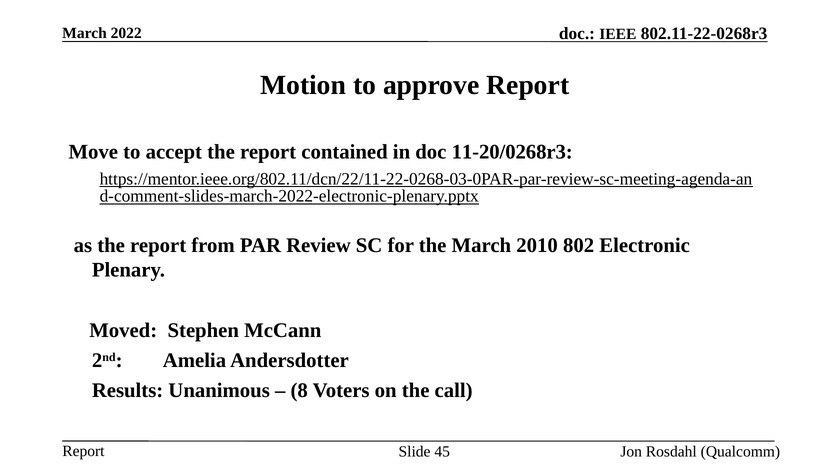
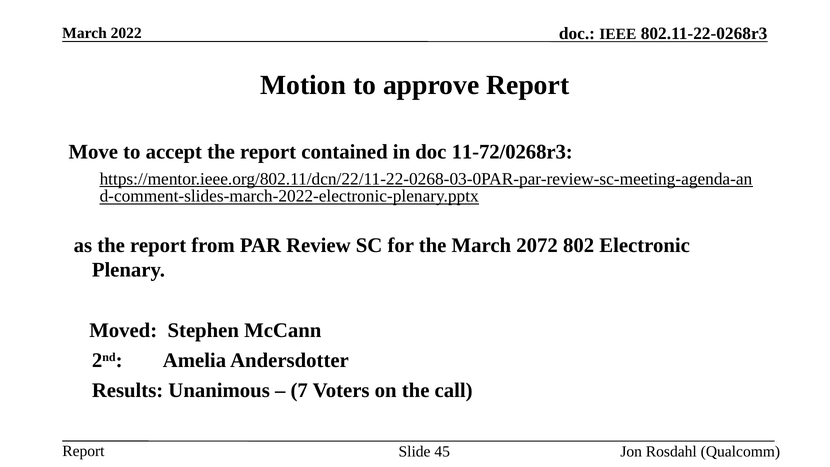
11-20/0268r3: 11-20/0268r3 -> 11-72/0268r3 (512, 152)
2010: 2010 -> 2072 (537, 245)
8: 8 -> 7 (299, 390)
